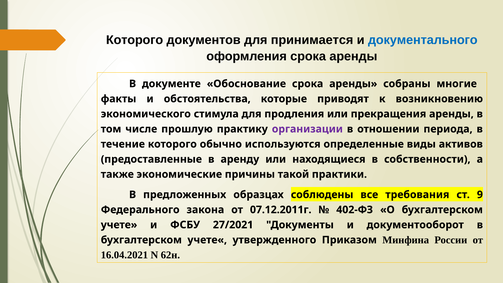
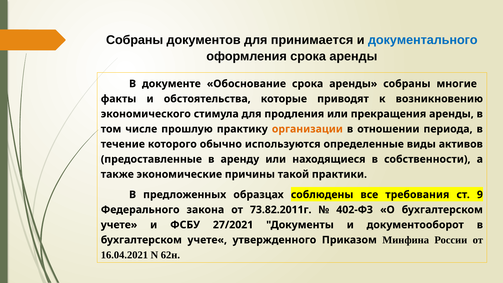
Которого: Которого -> Собраны (135, 40)
организации colour: purple -> orange (307, 129)
07.12.2011г: 07.12.2011г -> 73.82.2011г (281, 210)
